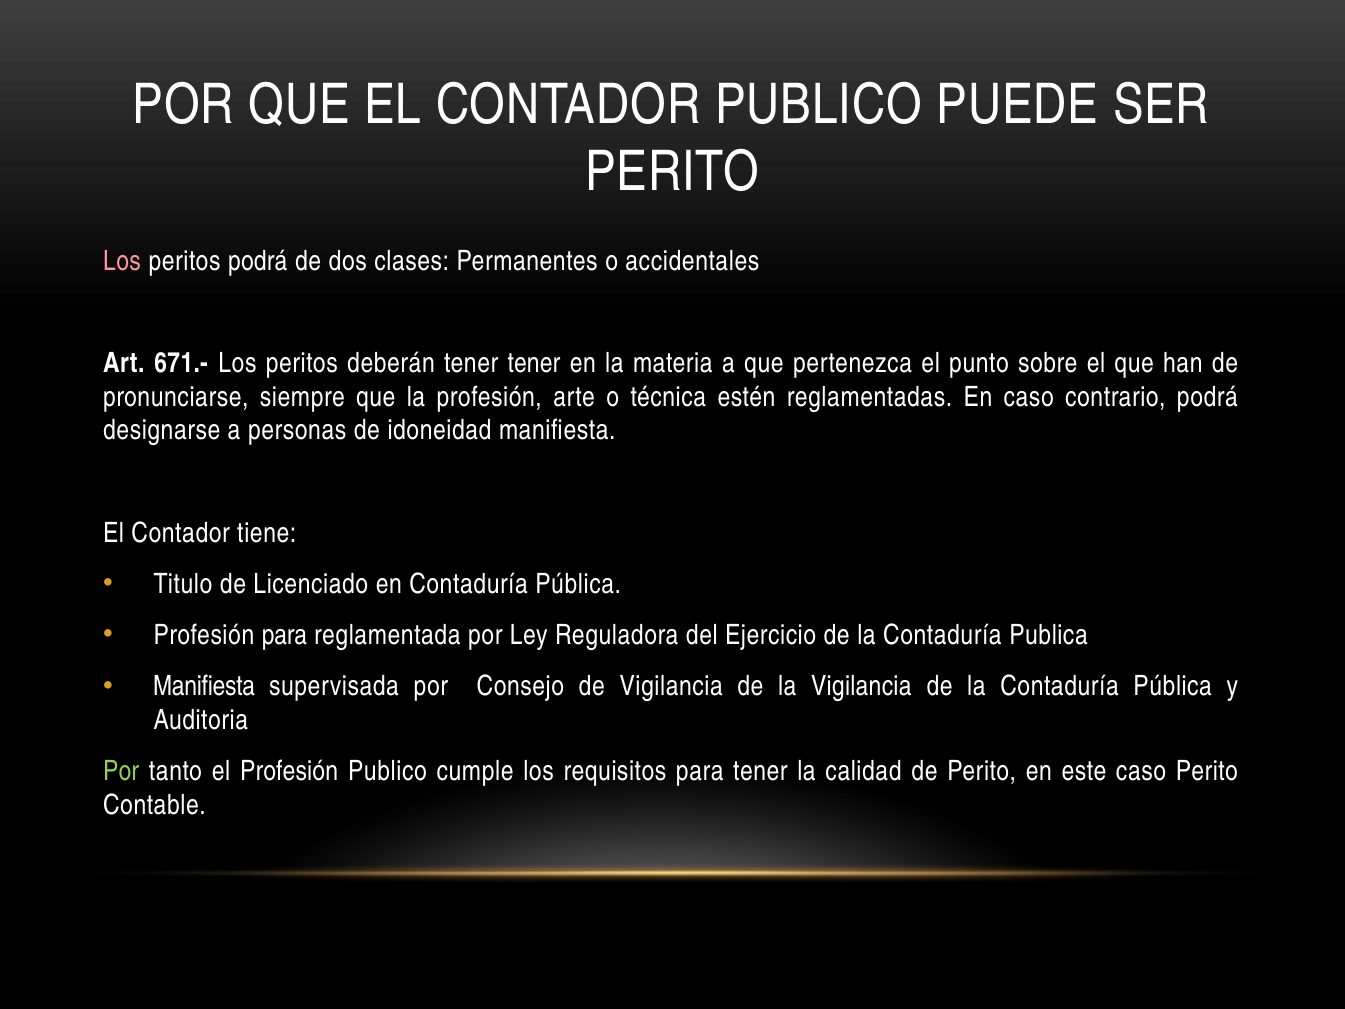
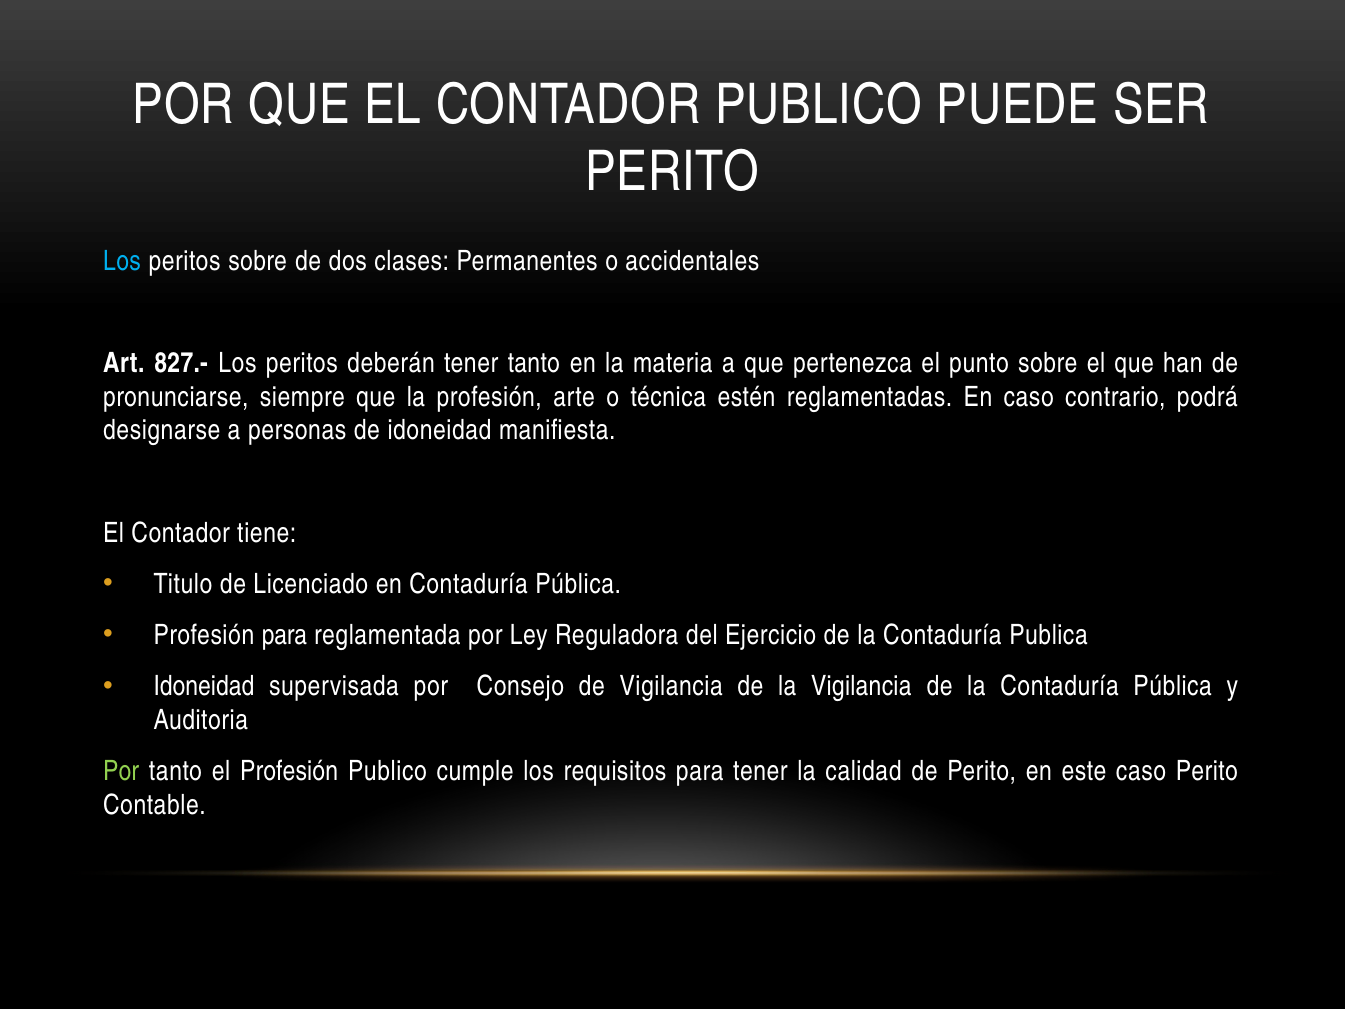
Los colour: pink -> light blue (122, 261)
peritos podrá: podrá -> sobre (258, 261)
671.-: 671.- -> 827.- (181, 363)
tener tener: tener -> tanto (534, 363)
Manifiesta: Manifiesta -> Idoneidad (204, 687)
